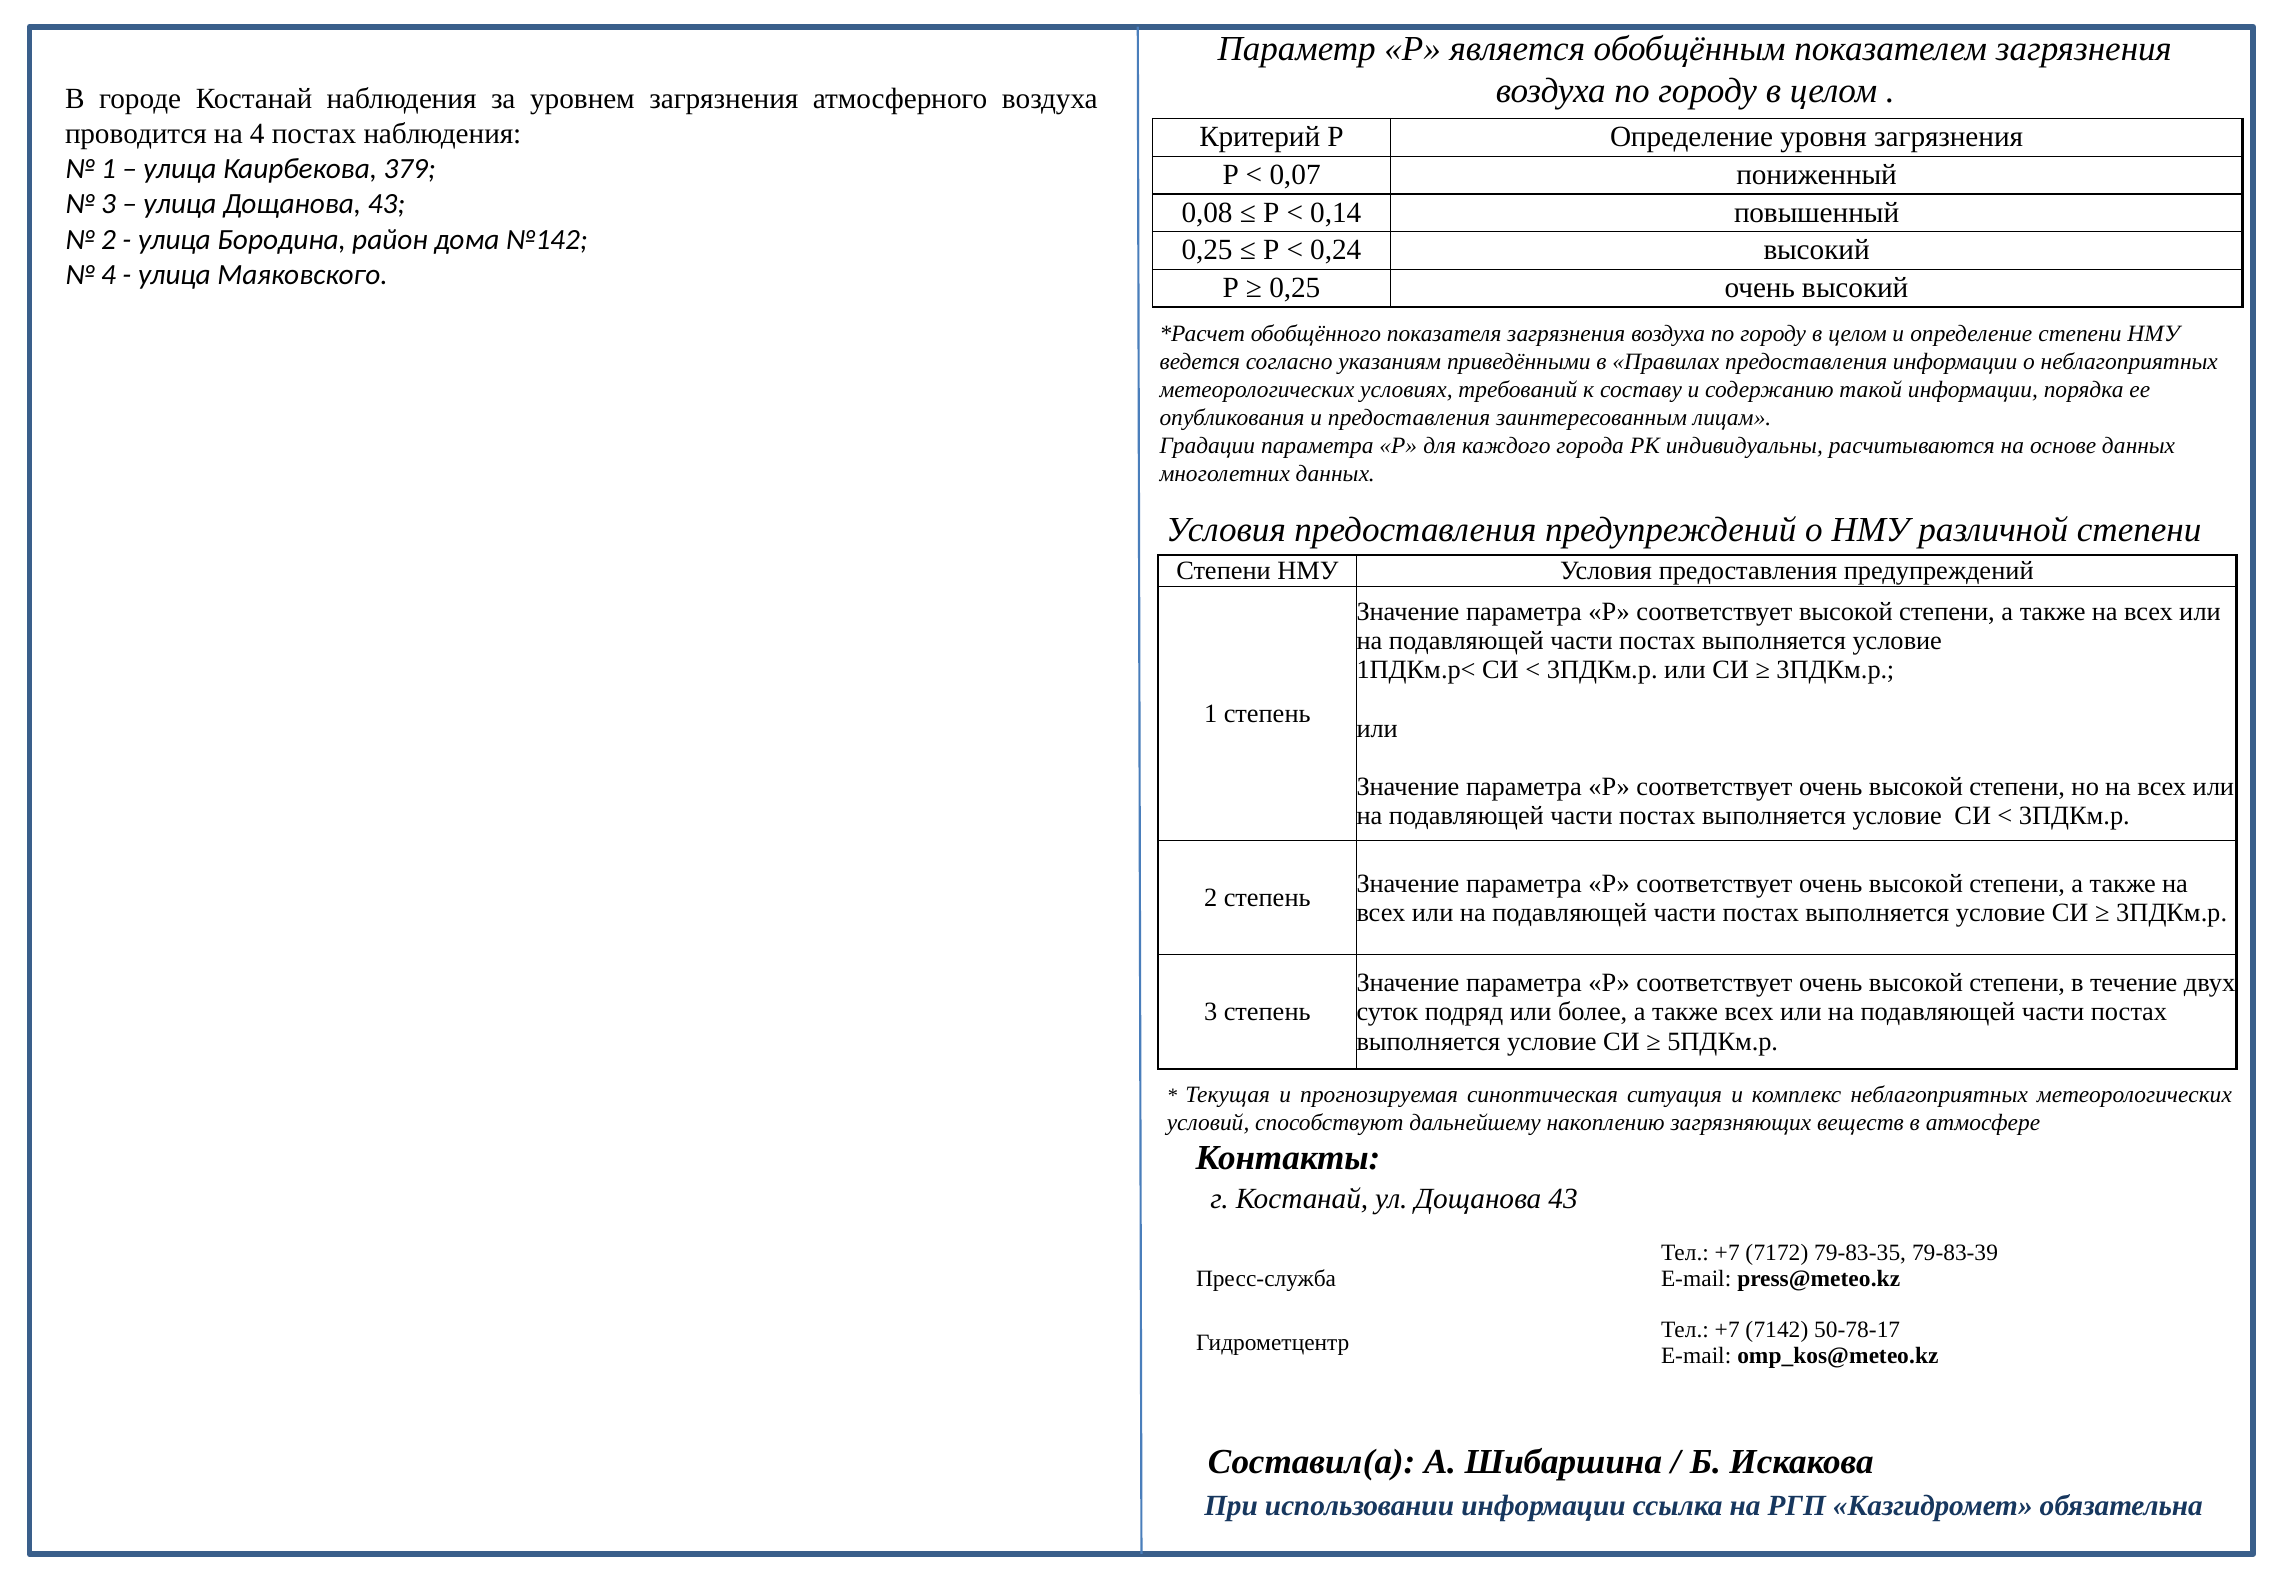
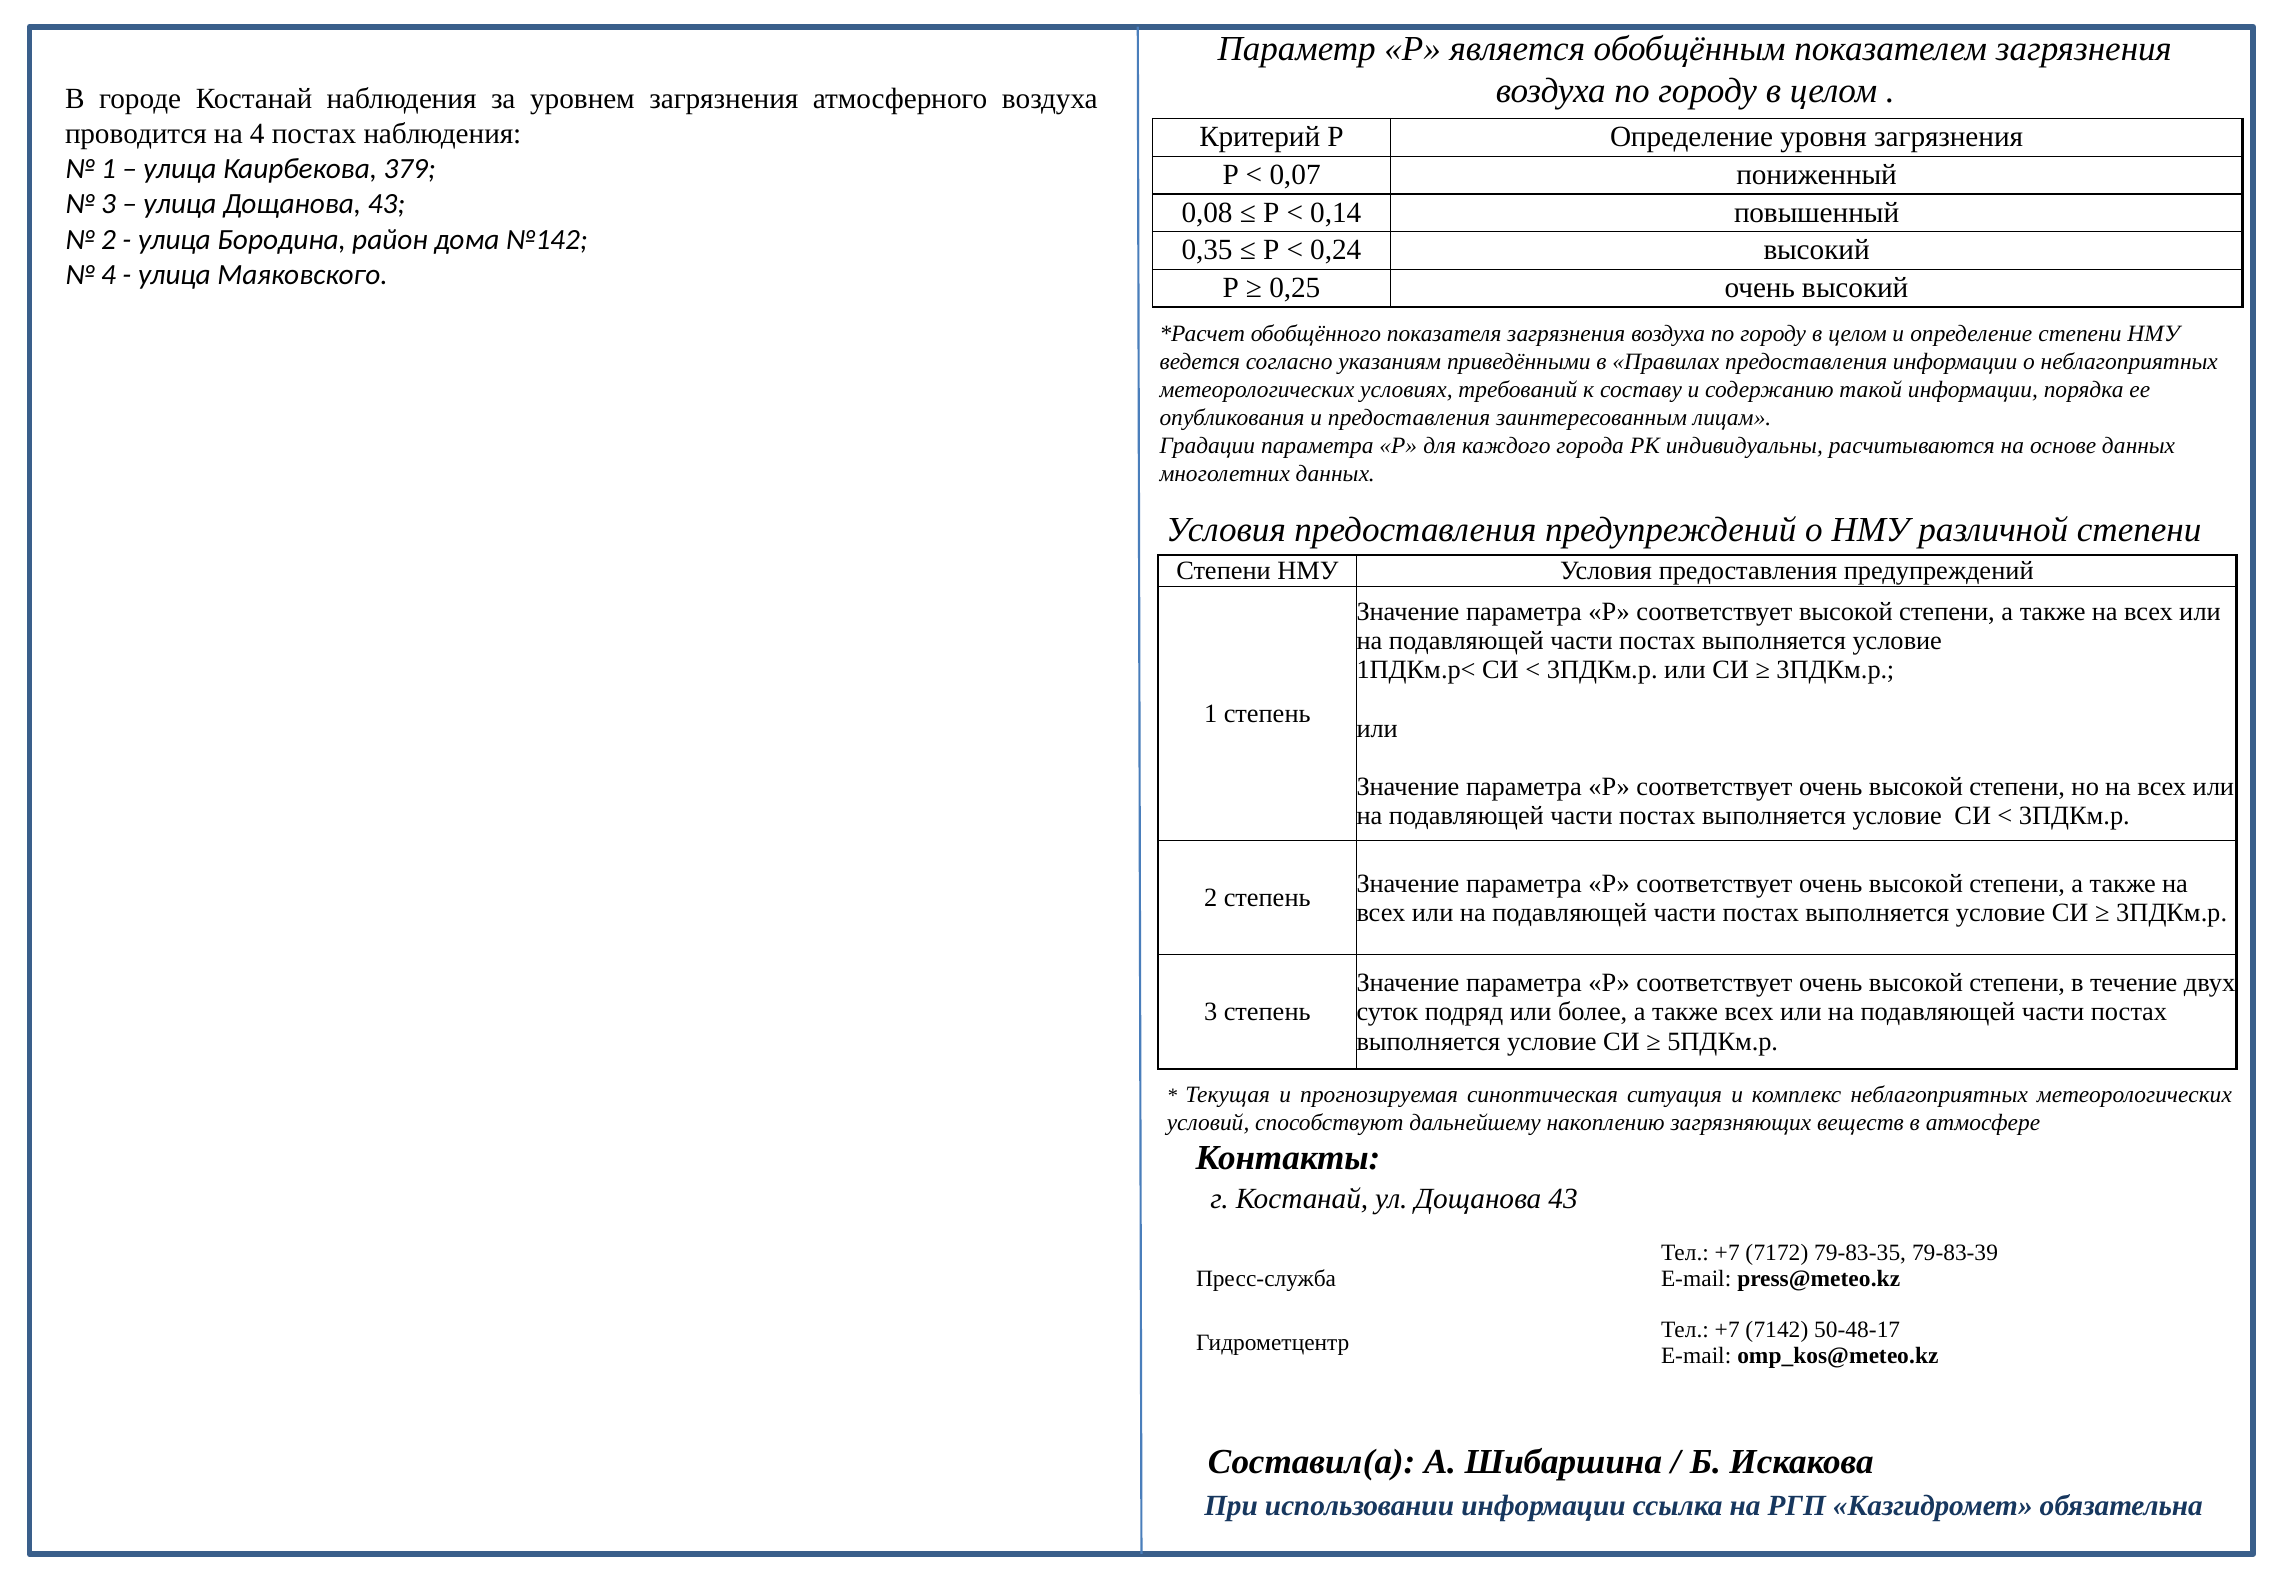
0,25: 0,25 -> 0,35 (1207, 250)
50-78-17: 50-78-17 -> 50-48-17 (1857, 1330)
